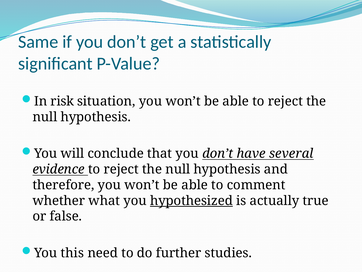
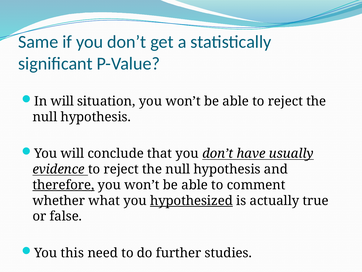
In risk: risk -> will (62, 101)
several: several -> usually (291, 153)
therefore underline: none -> present (63, 185)
